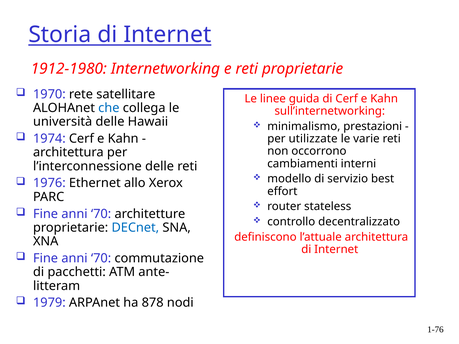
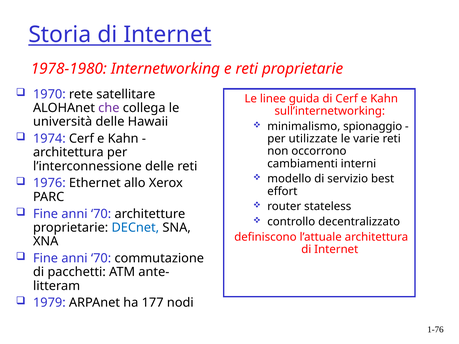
1912-1980: 1912-1980 -> 1978-1980 (69, 69)
che colour: blue -> purple (109, 108)
prestazioni: prestazioni -> spionaggio (373, 127)
878: 878 -> 177 (153, 303)
